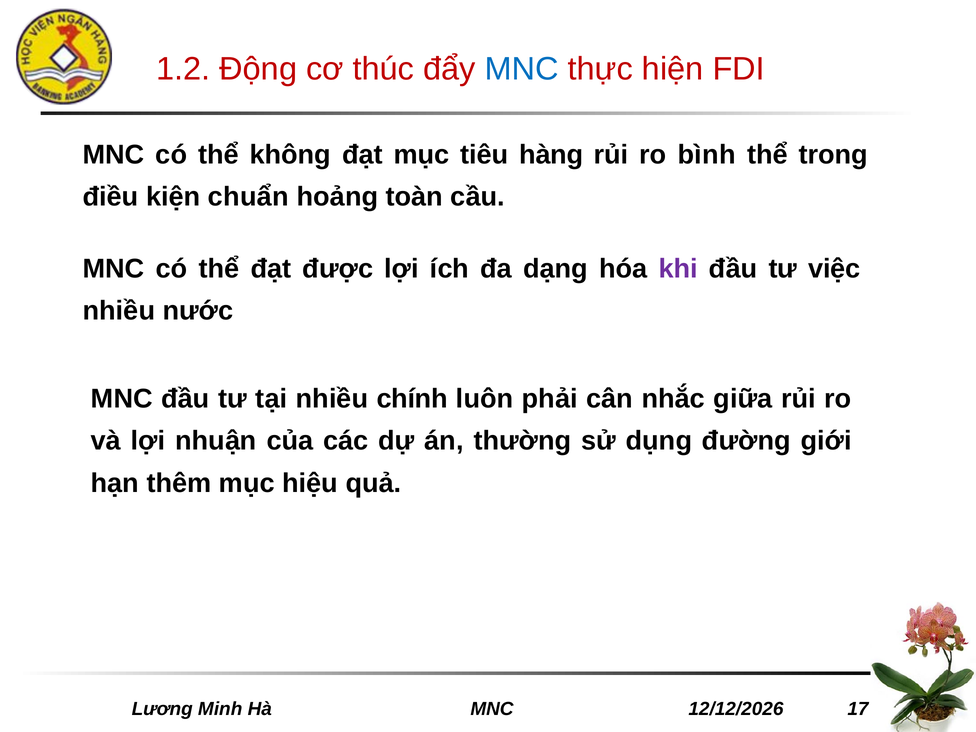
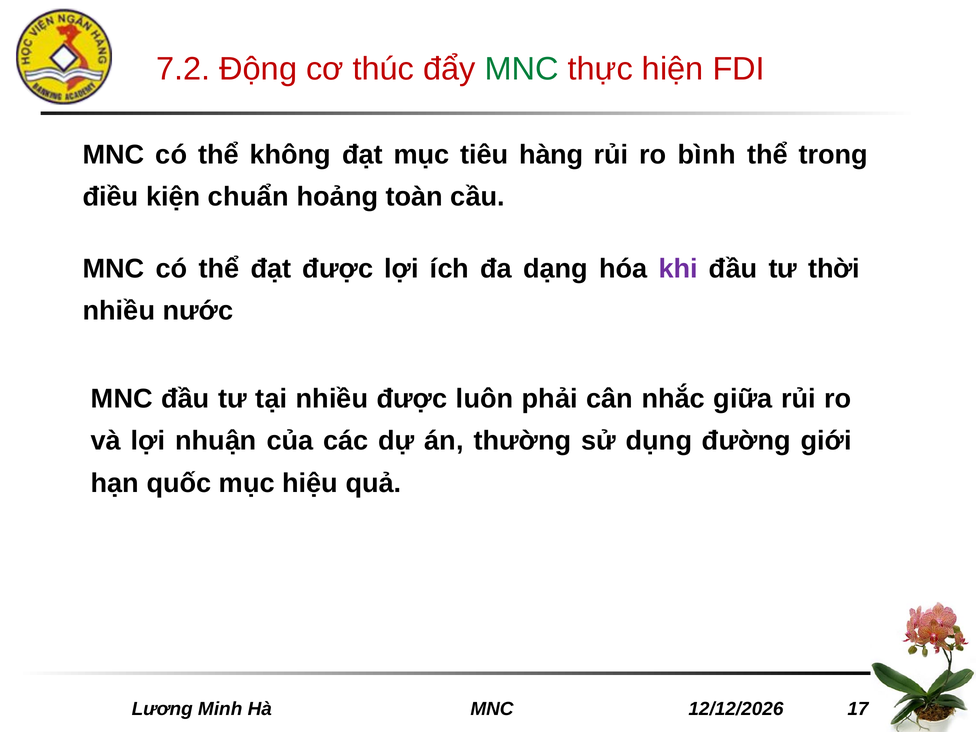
1.2: 1.2 -> 7.2 (183, 69)
MNC colour: blue -> green (522, 69)
việc: việc -> thời (834, 269)
nhiều chính: chính -> được (412, 399)
thêm: thêm -> quốc (179, 483)
